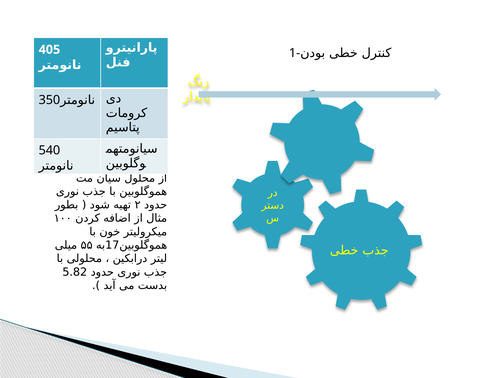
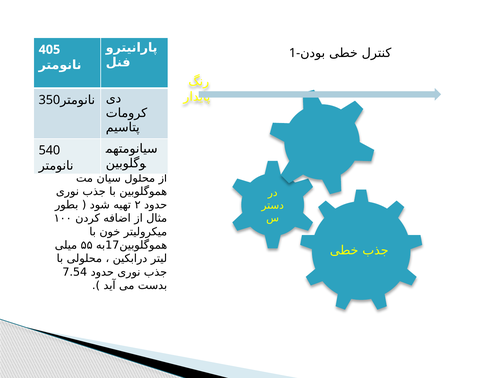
5.82: 5.82 -> 7.54 (75, 272)
